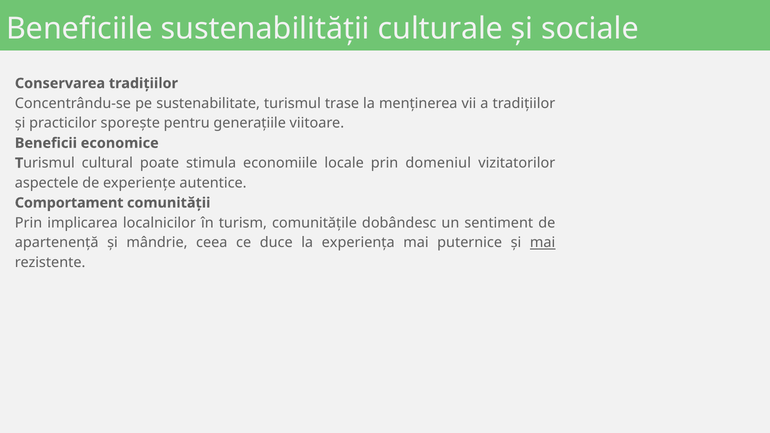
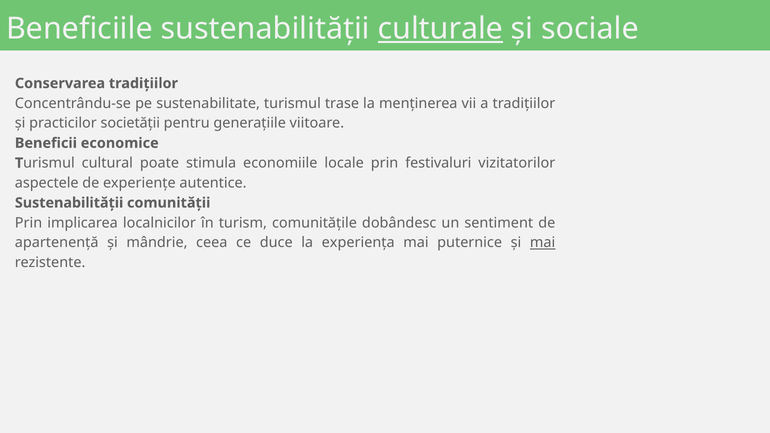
culturale underline: none -> present (440, 29)
sporește: sporește -> societății (130, 123)
domeniul: domeniul -> festivaluri (438, 163)
Comportament: Comportament -> Sustenabilității (69, 203)
